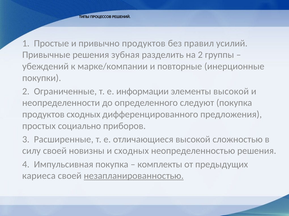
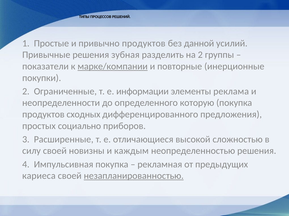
правил: правил -> данной (199, 43)
убеждений: убеждений -> показатели (45, 67)
марке/компании underline: none -> present (113, 67)
элементы высокой: высокой -> реклама (231, 92)
следуют: следуют -> которую (197, 103)
и сходных: сходных -> каждым (131, 151)
комплекты: комплекты -> рекламная (160, 165)
